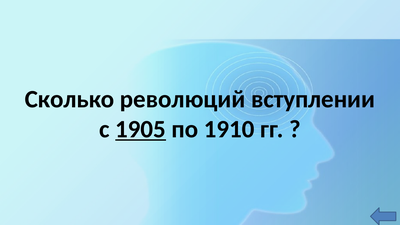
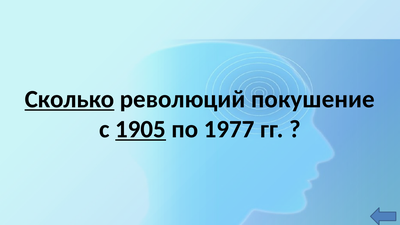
Сколько underline: none -> present (70, 99)
вступлении: вступлении -> покушение (313, 99)
1910: 1910 -> 1977 (229, 129)
